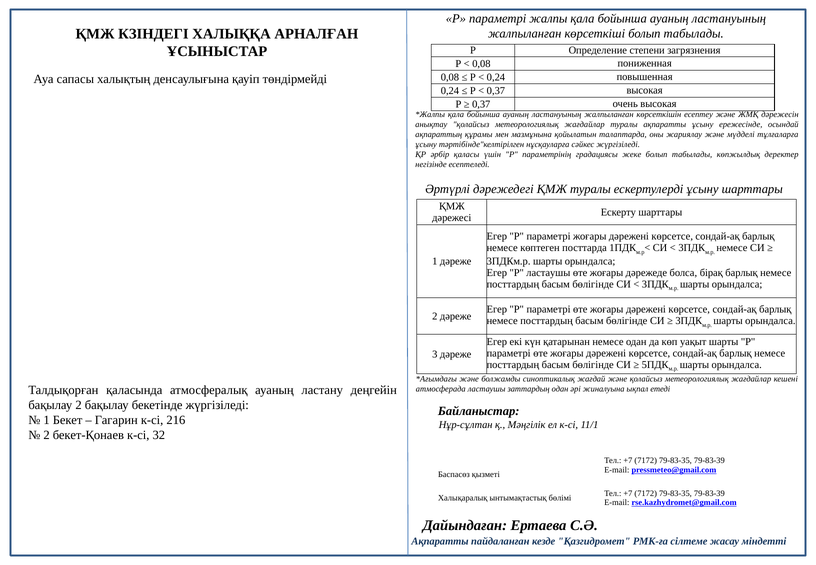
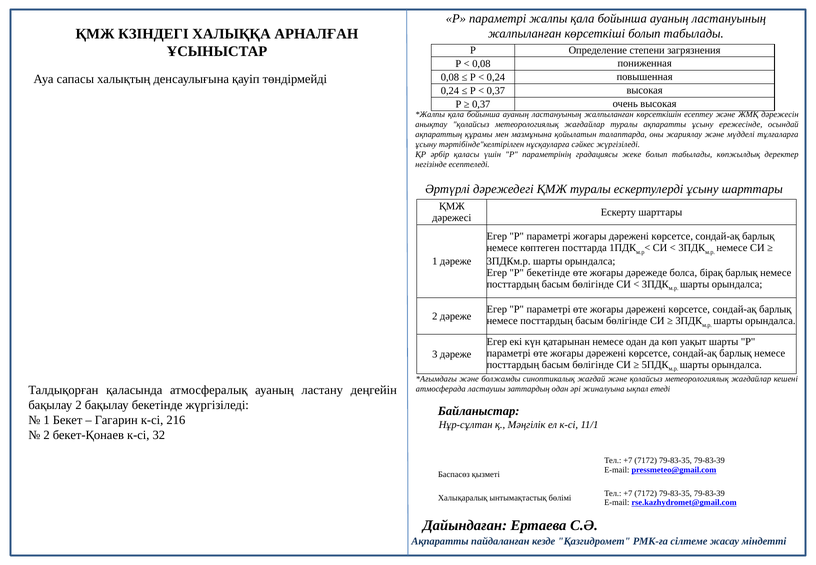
P ластаушы: ластаушы -> бекетінде (548, 273)
